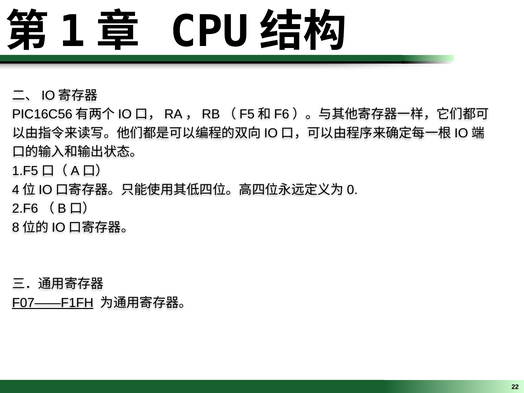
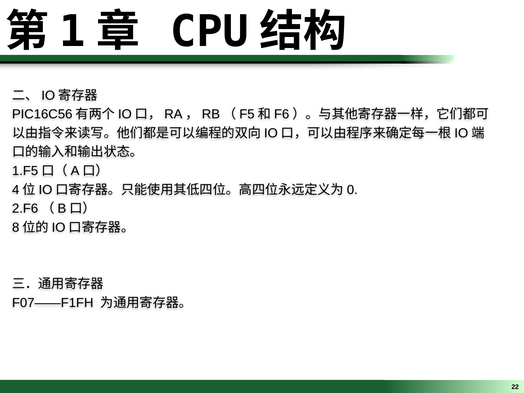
F07——F1FH underline: present -> none (53, 303)
